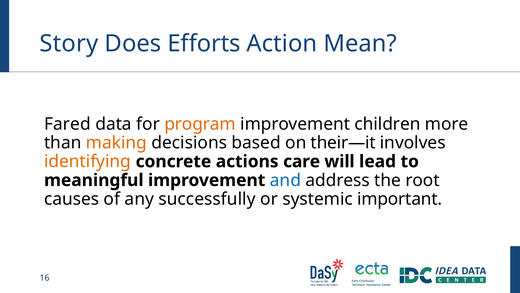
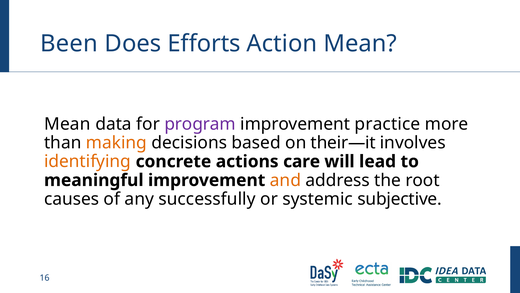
Story: Story -> Been (69, 44)
Fared: Fared -> Mean (67, 124)
program colour: orange -> purple (200, 124)
children: children -> practice (387, 124)
and colour: blue -> orange (285, 180)
important: important -> subjective (400, 199)
